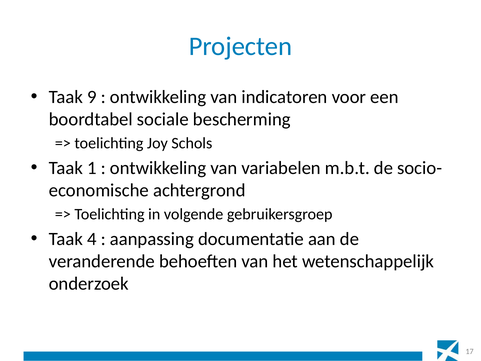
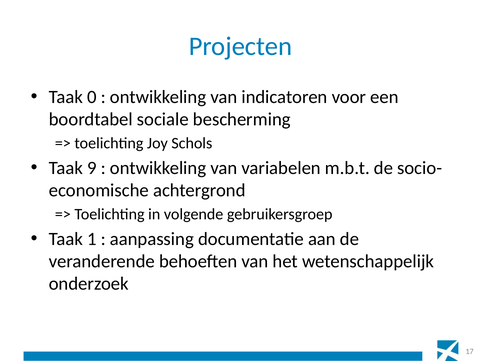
9: 9 -> 0 (92, 97)
1: 1 -> 9 (92, 168)
4: 4 -> 1 (92, 239)
